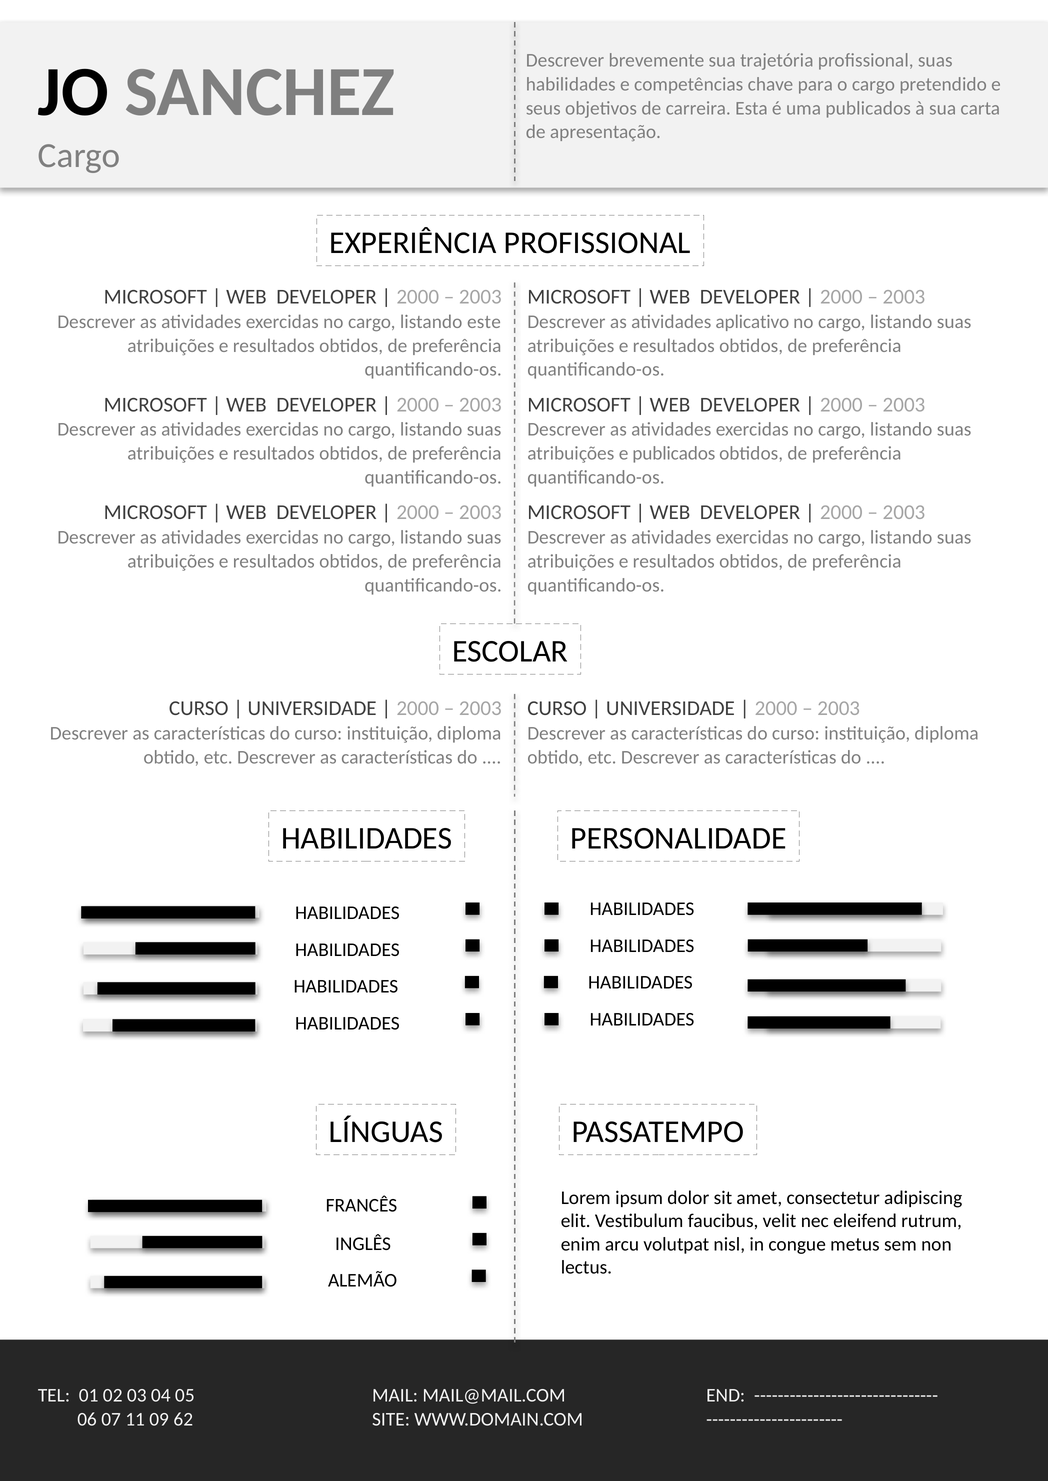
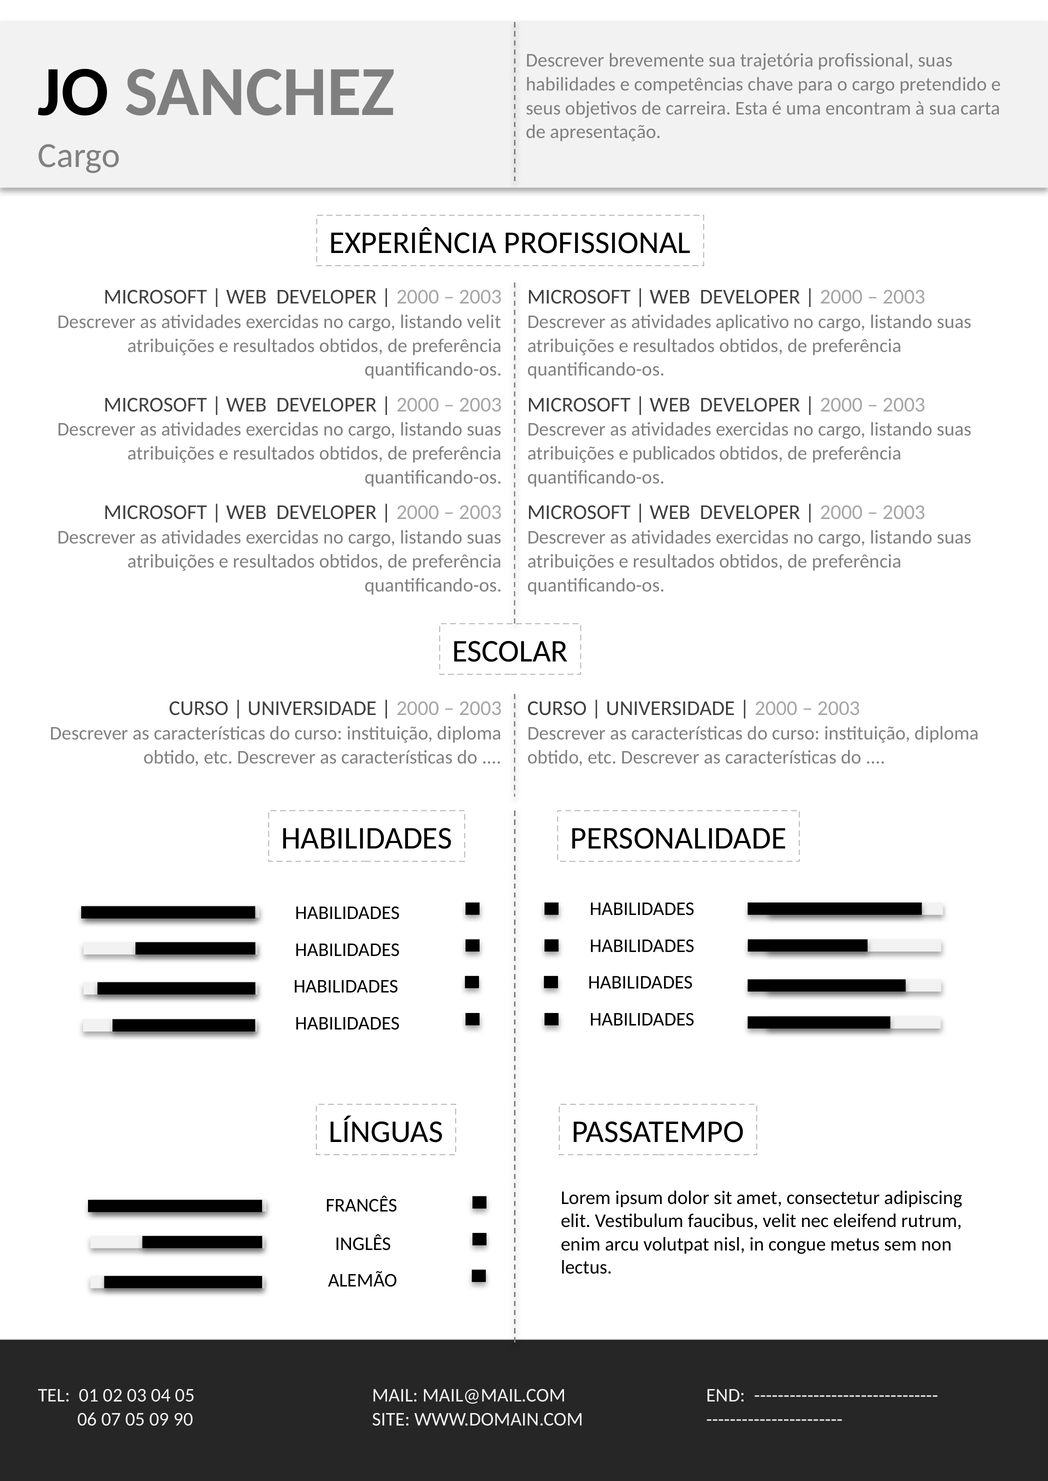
uma publicados: publicados -> encontram (868, 108)
listando este: este -> velit (484, 322)
07 11: 11 -> 05 (135, 1419)
62: 62 -> 90 (183, 1419)
